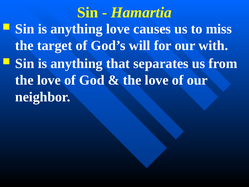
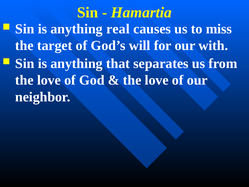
anything love: love -> real (118, 29)
